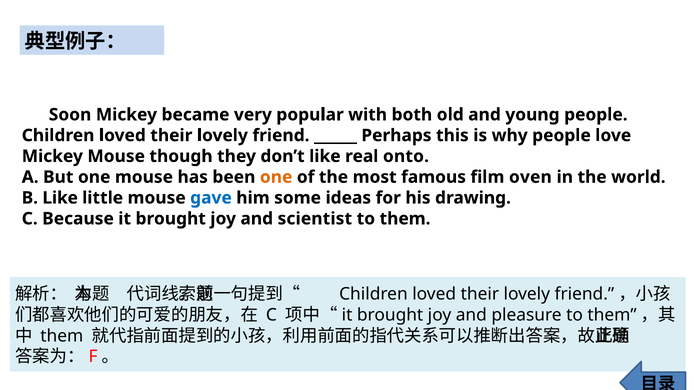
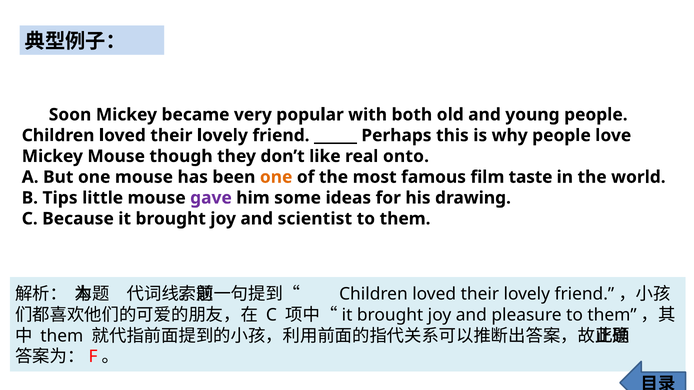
oven: oven -> taste (531, 177)
B Like: Like -> Tips (60, 198)
gave colour: blue -> purple (211, 198)
